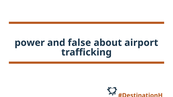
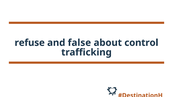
power: power -> refuse (30, 43)
airport: airport -> control (141, 43)
